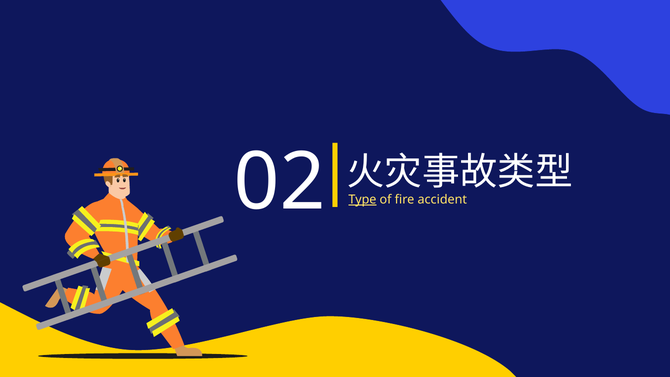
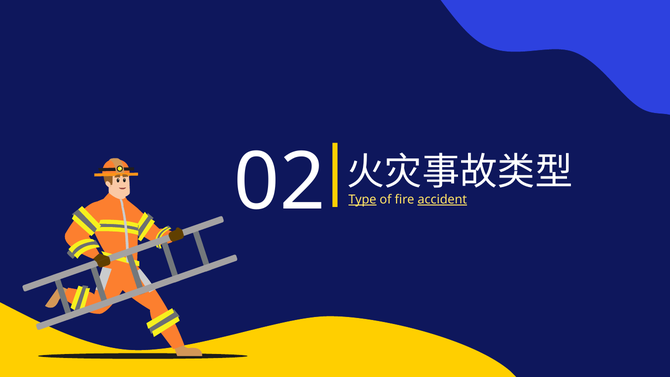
accident underline: none -> present (442, 200)
